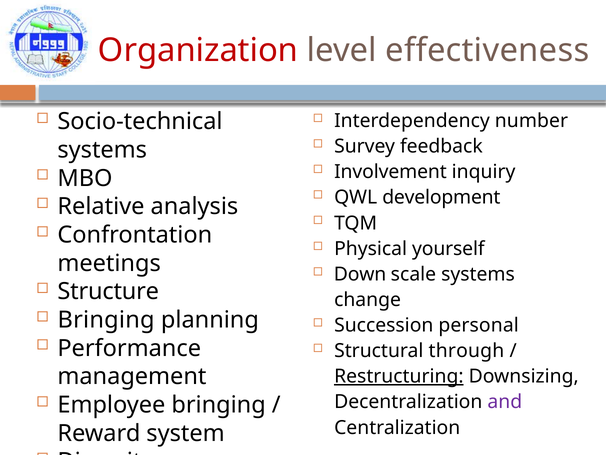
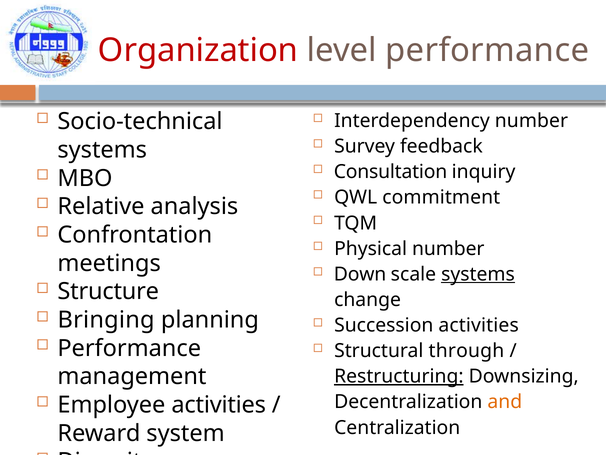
level effectiveness: effectiveness -> performance (487, 50)
Involvement: Involvement -> Consultation (391, 172)
development: development -> commitment (441, 197)
Physical yourself: yourself -> number (448, 248)
systems underline: none -> present (478, 274)
Succession personal: personal -> activities (479, 325)
and colour: purple -> orange (505, 402)
Employee bringing: bringing -> activities (219, 404)
